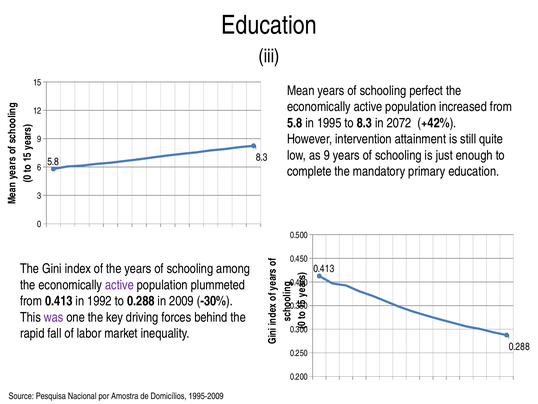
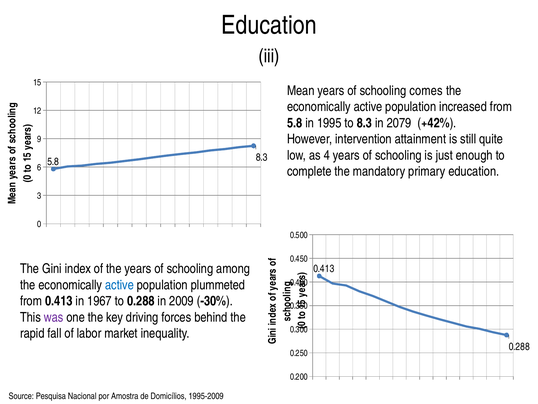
perfect: perfect -> comes (426, 91)
2072: 2072 -> 2079 (399, 123)
as 9: 9 -> 4 (327, 155)
active colour: purple -> blue (119, 285)
1992: 1992 -> 1967 (100, 301)
